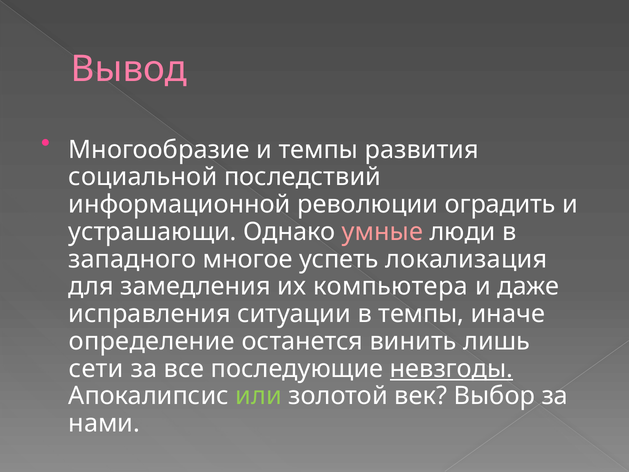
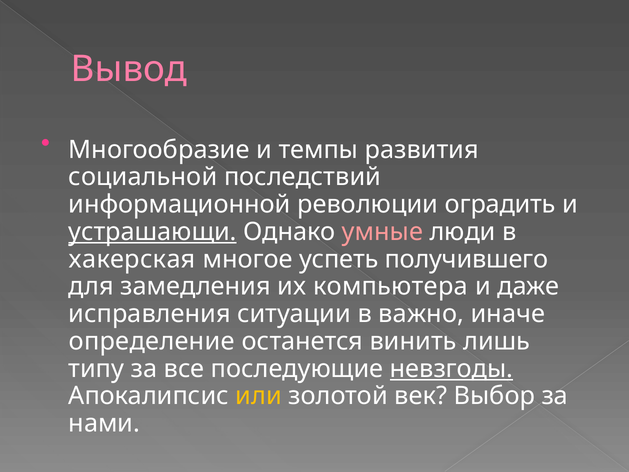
устрашающи underline: none -> present (153, 232)
западного: западного -> хакерская (132, 259)
локализация: локализация -> получившего (466, 259)
в темпы: темпы -> важно (421, 314)
сети: сети -> типу (96, 368)
или colour: light green -> yellow (259, 396)
